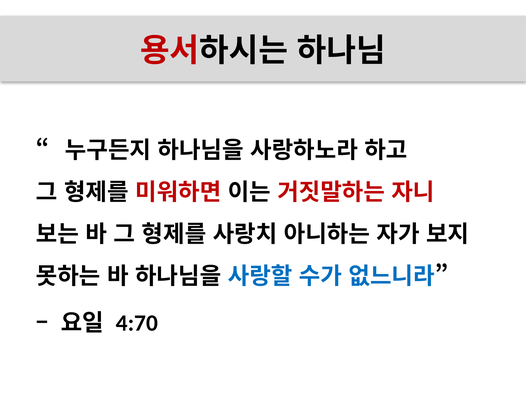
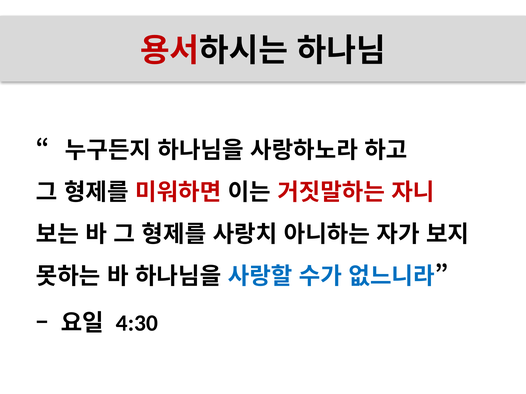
4:70: 4:70 -> 4:30 (137, 324)
